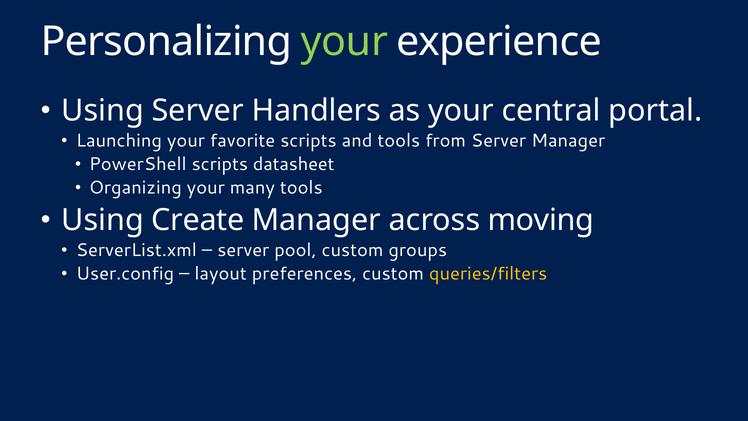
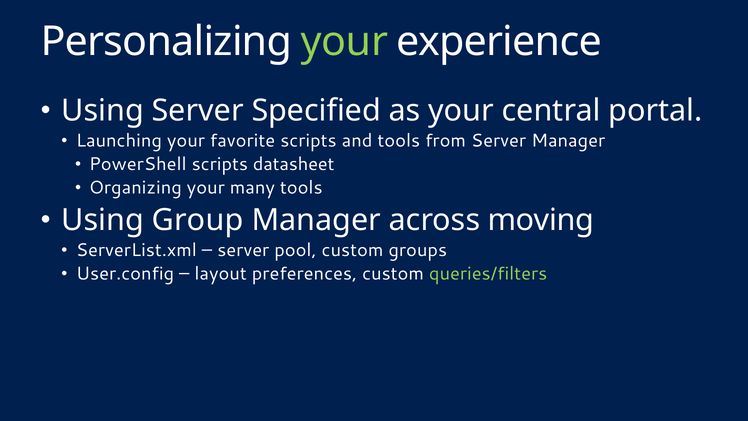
Handlers: Handlers -> Specified (316, 111)
Create: Create -> Group (198, 220)
queries/filters colour: yellow -> light green (488, 274)
